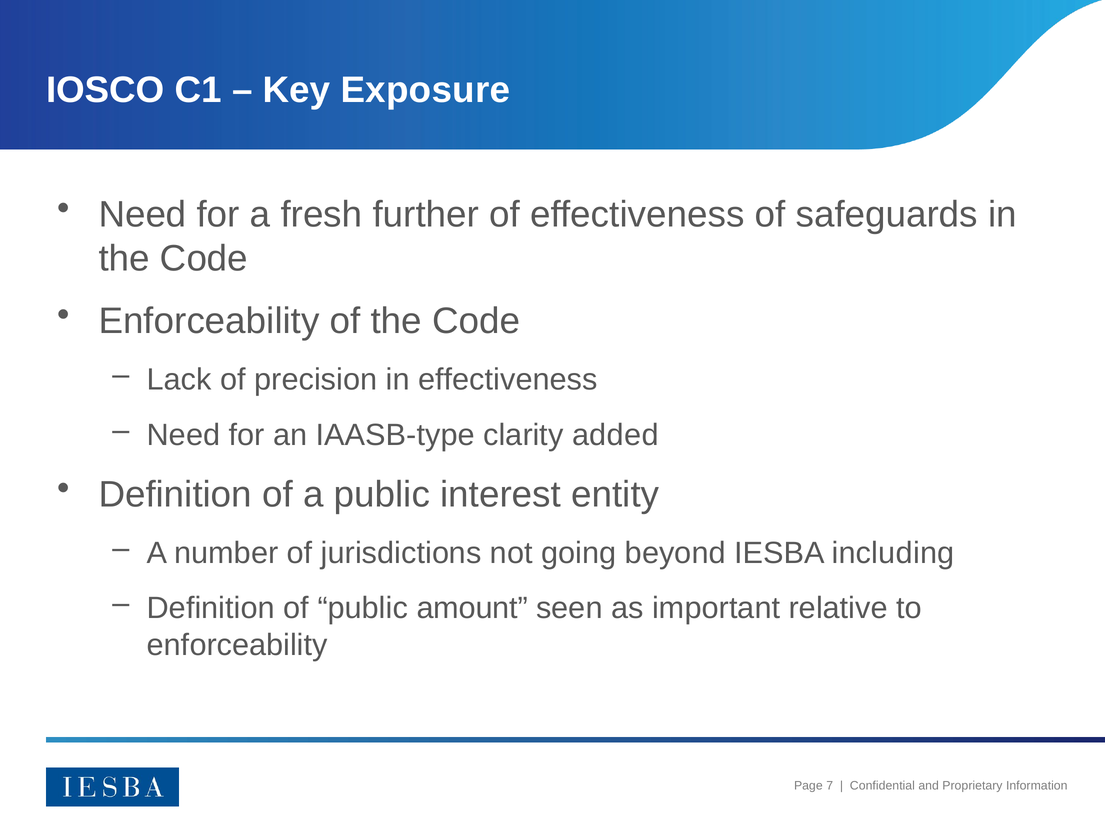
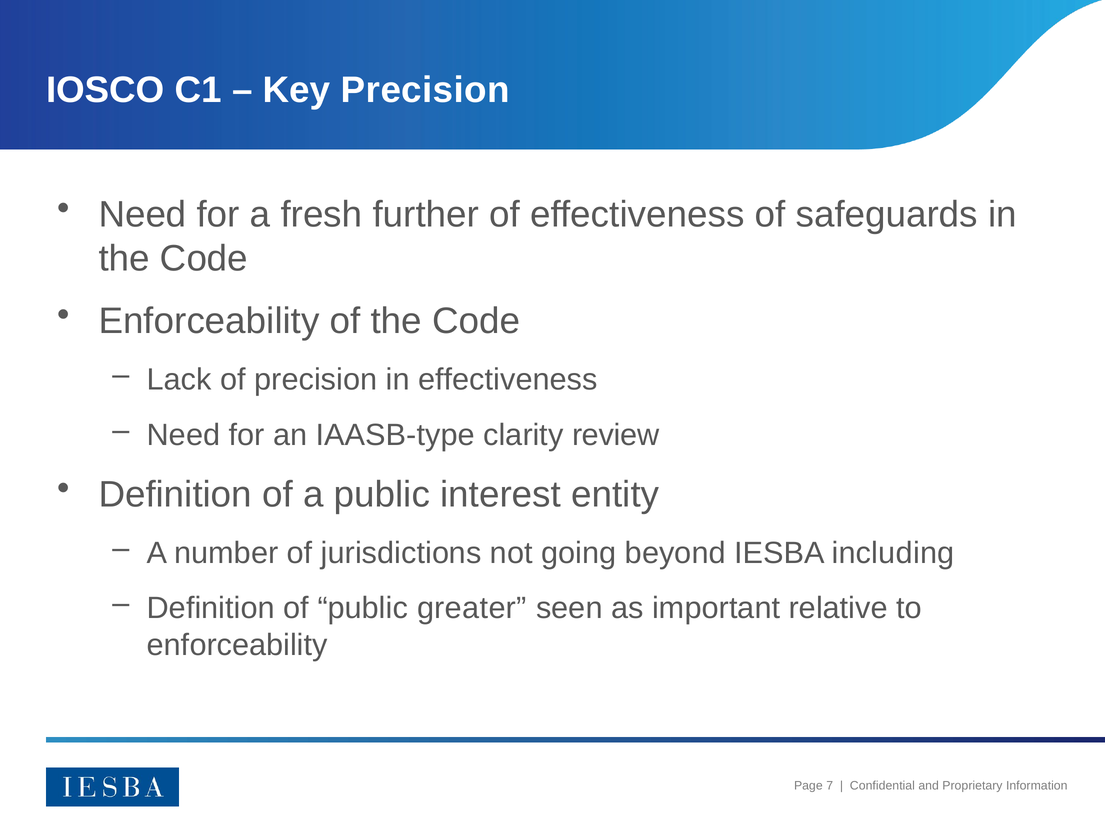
Key Exposure: Exposure -> Precision (425, 90)
added: added -> review (616, 435)
amount: amount -> greater (472, 608)
